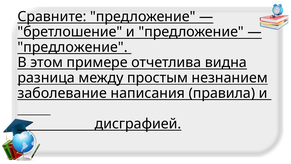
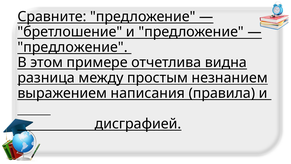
заболевание: заболевание -> выражением (62, 93)
